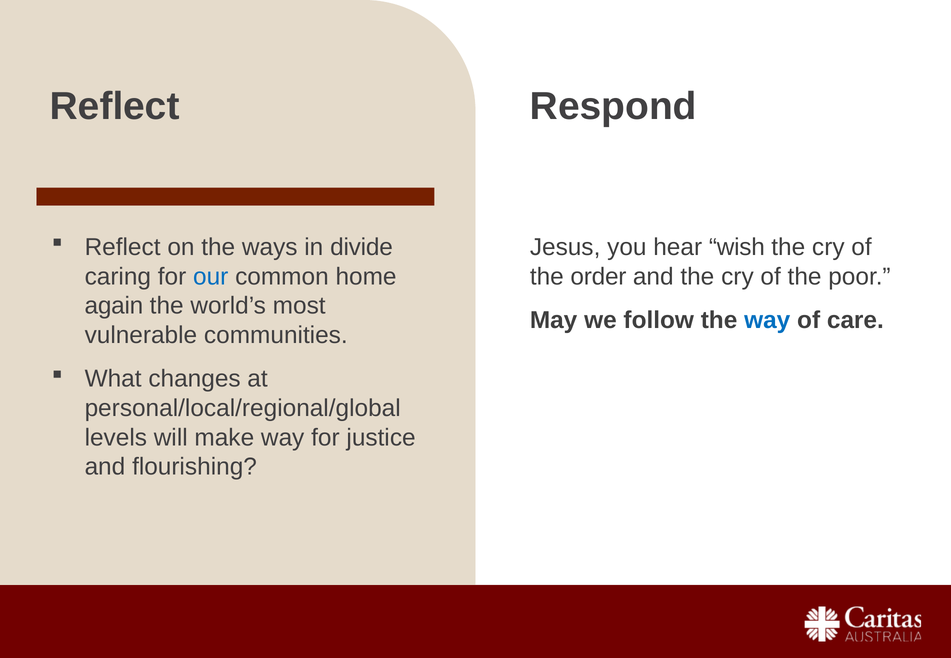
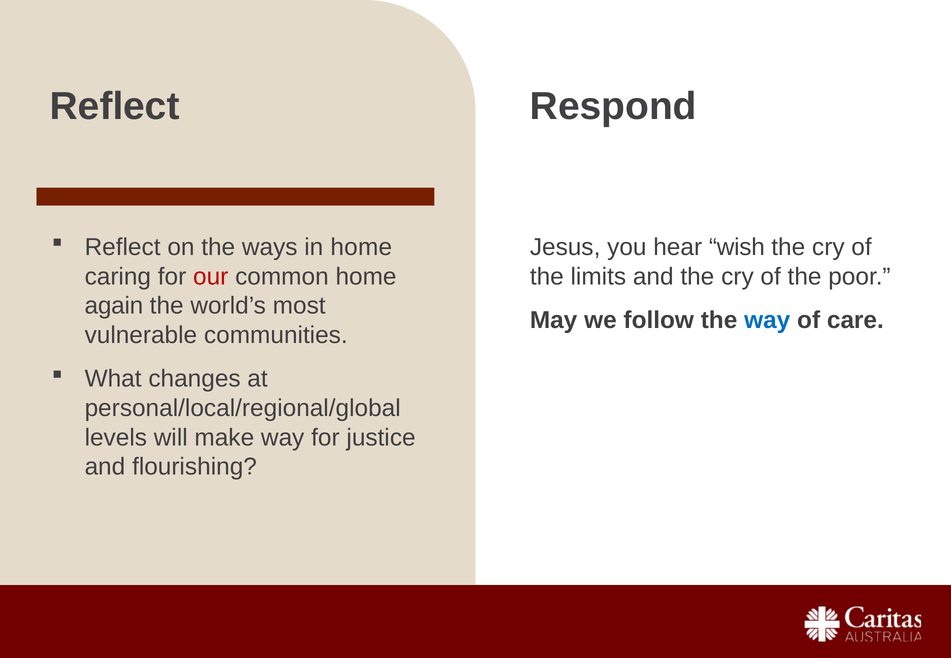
in divide: divide -> home (361, 247)
our colour: blue -> red (211, 277)
order: order -> limits (598, 277)
